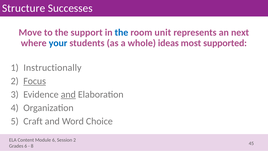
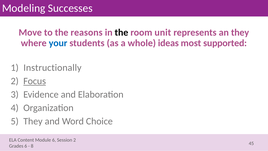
Structure: Structure -> Modeling (24, 8)
support: support -> reasons (87, 32)
the colour: blue -> black (121, 32)
an next: next -> they (240, 32)
and underline: present -> none (68, 94)
Craft: Craft -> They (33, 121)
